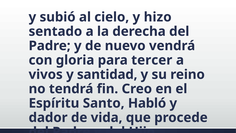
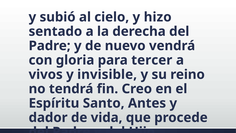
santidad: santidad -> invisible (107, 74)
Habló: Habló -> Antes (147, 103)
